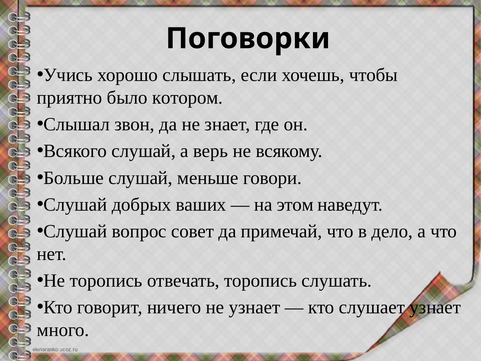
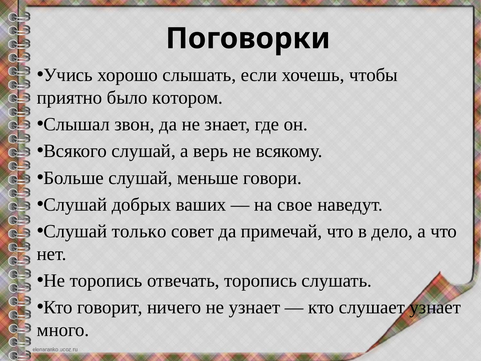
этом: этом -> свое (295, 204)
вопрос: вопрос -> только (139, 231)
